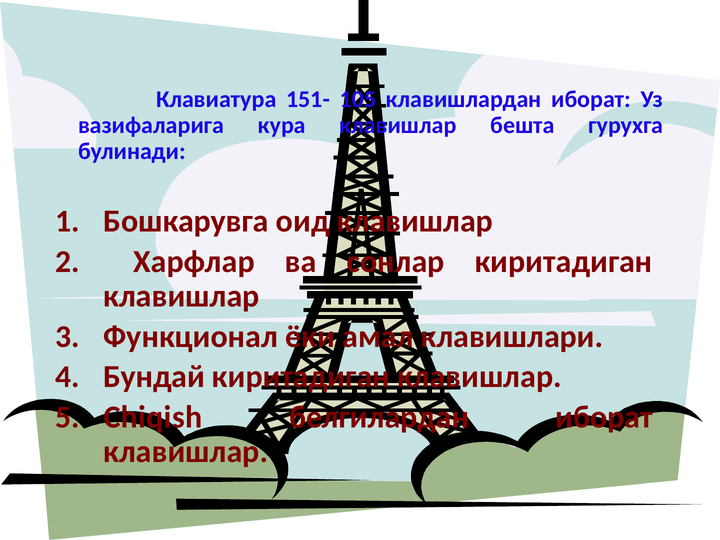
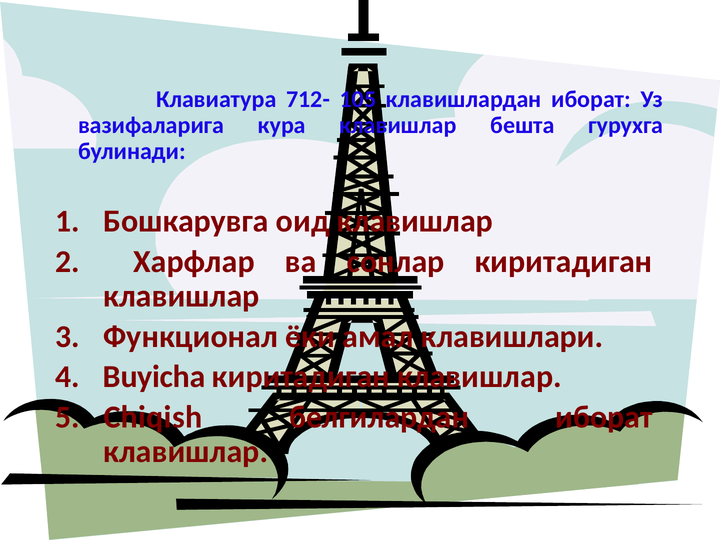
151-: 151- -> 712- (308, 99)
Бундай: Бундай -> Buyicha (154, 377)
